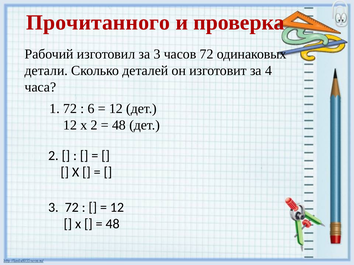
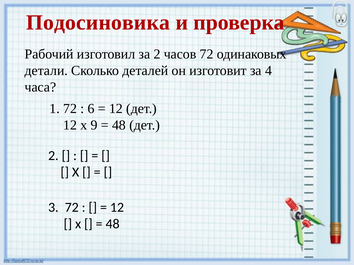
Прочитанного: Прочитанного -> Подосиновика (98, 23)
за 3: 3 -> 2 (157, 54)
х 2: 2 -> 9 (94, 125)
